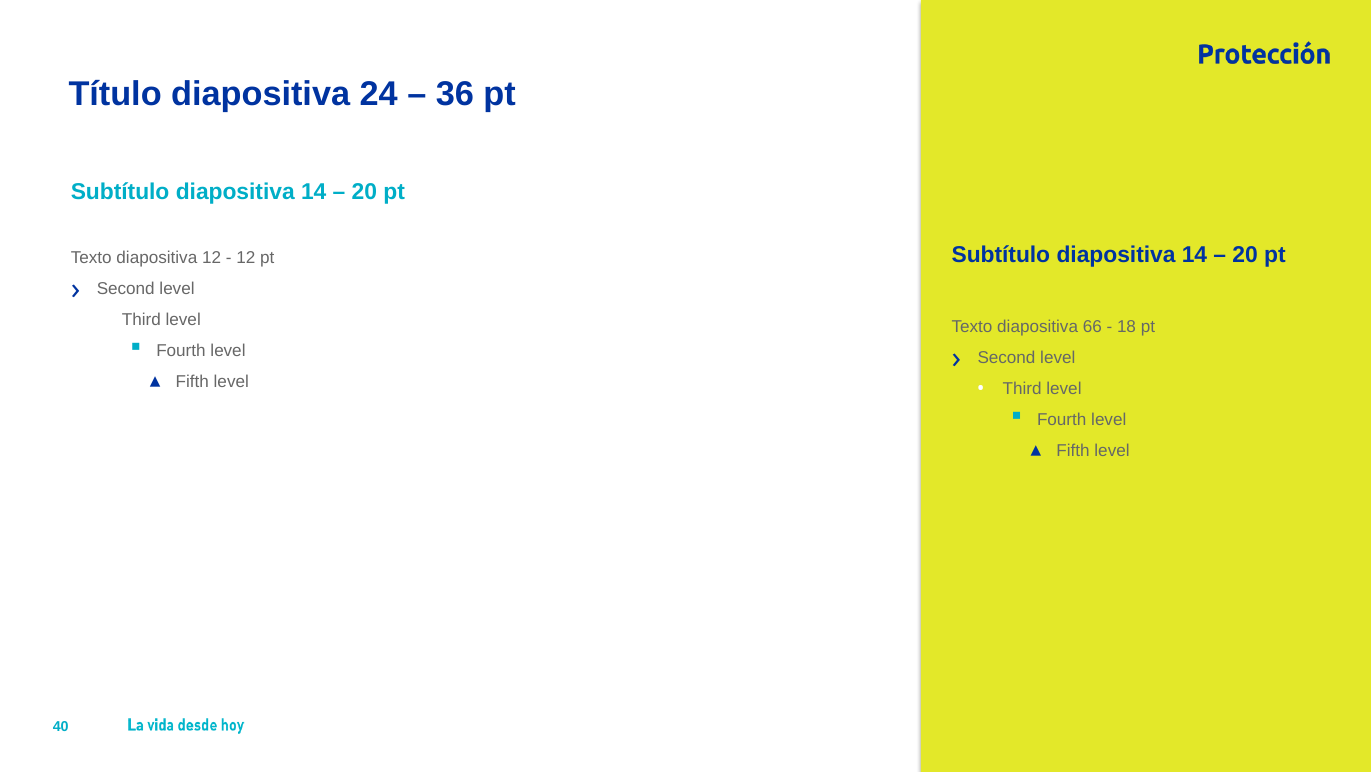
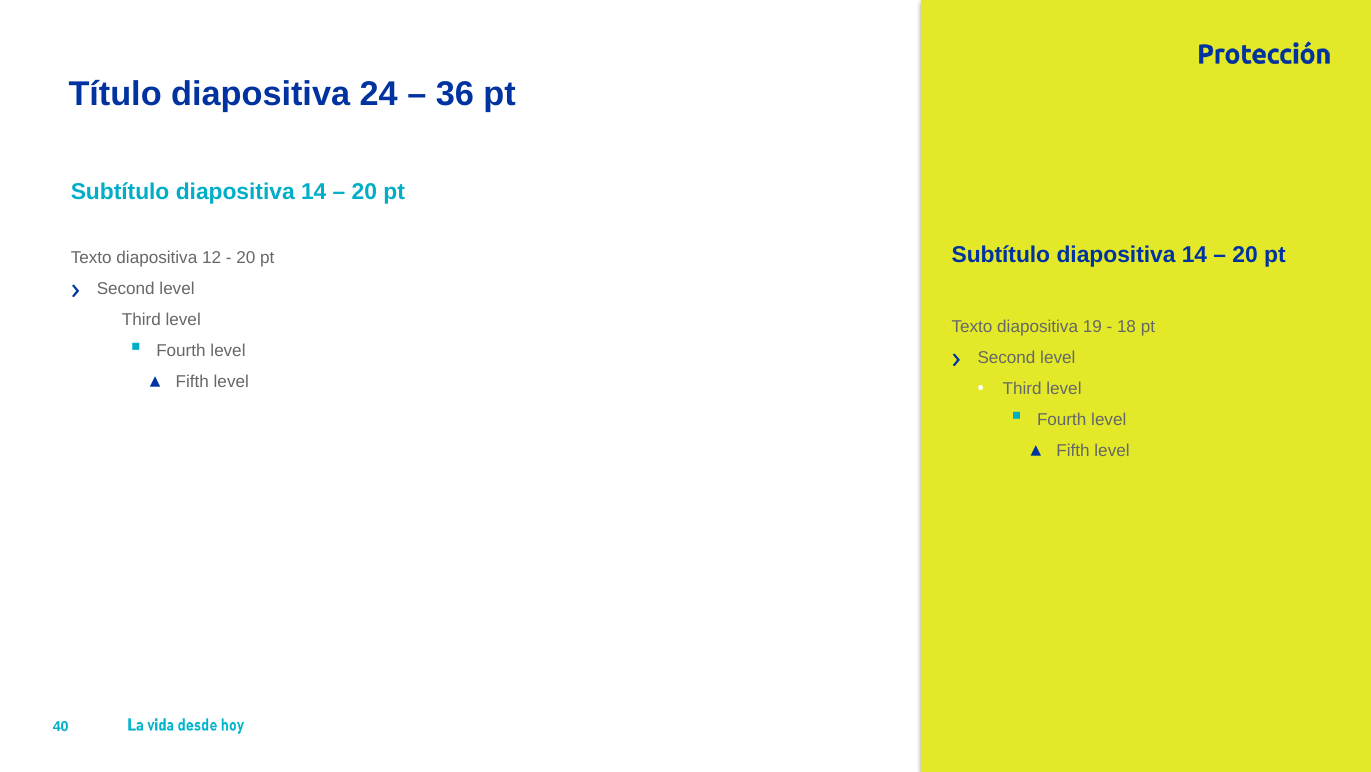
12: 12 -> 20 (246, 257)
66: 66 -> 19 (1092, 326)
